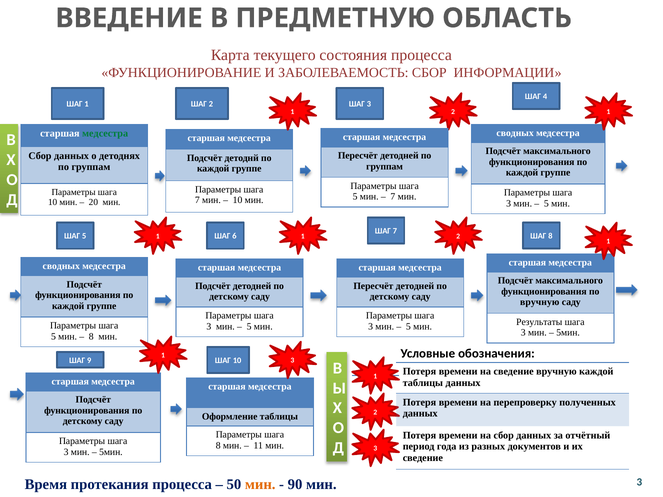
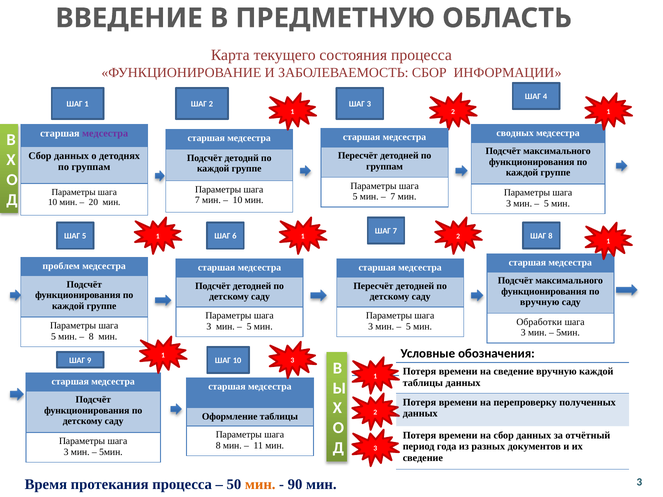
медсестра colour: green -> purple (105, 133)
сводных: сводных -> проблем (61, 266)
Результаты: Результаты -> Обработки (539, 322)
